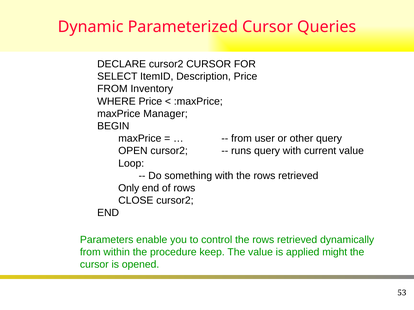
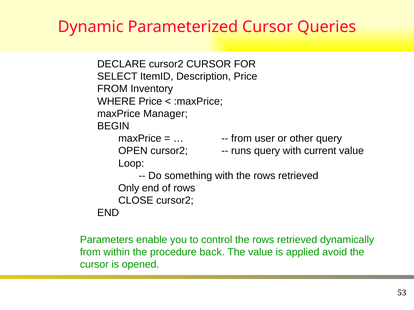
keep: keep -> back (212, 253)
might: might -> avoid (335, 253)
